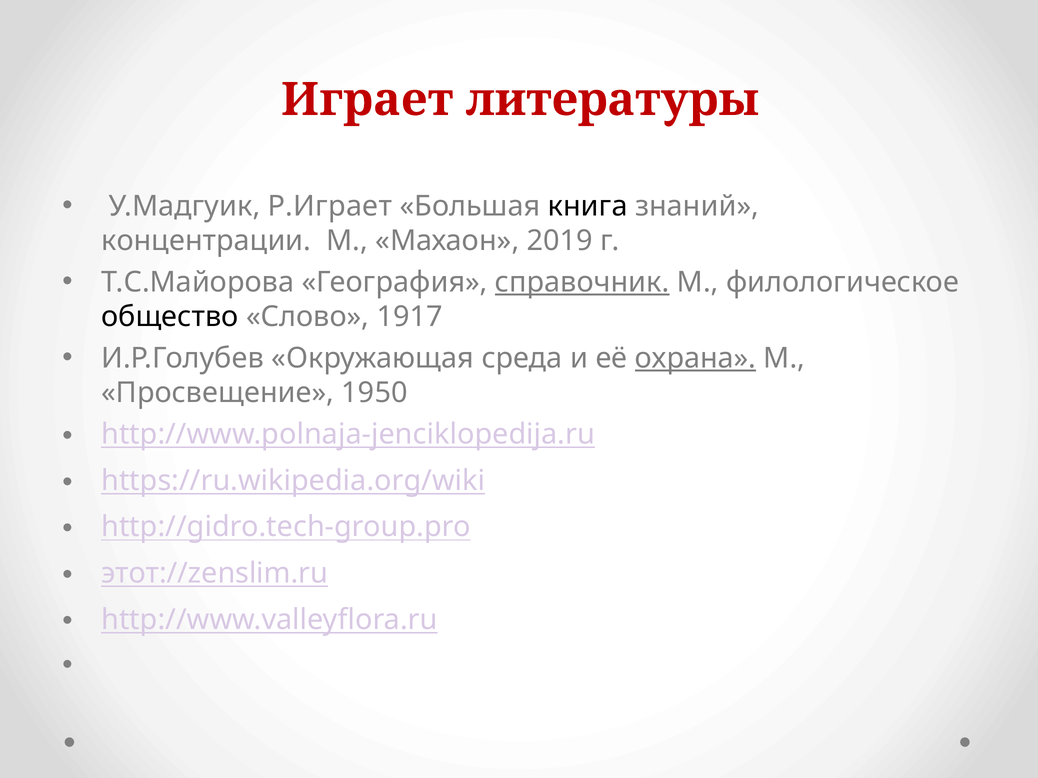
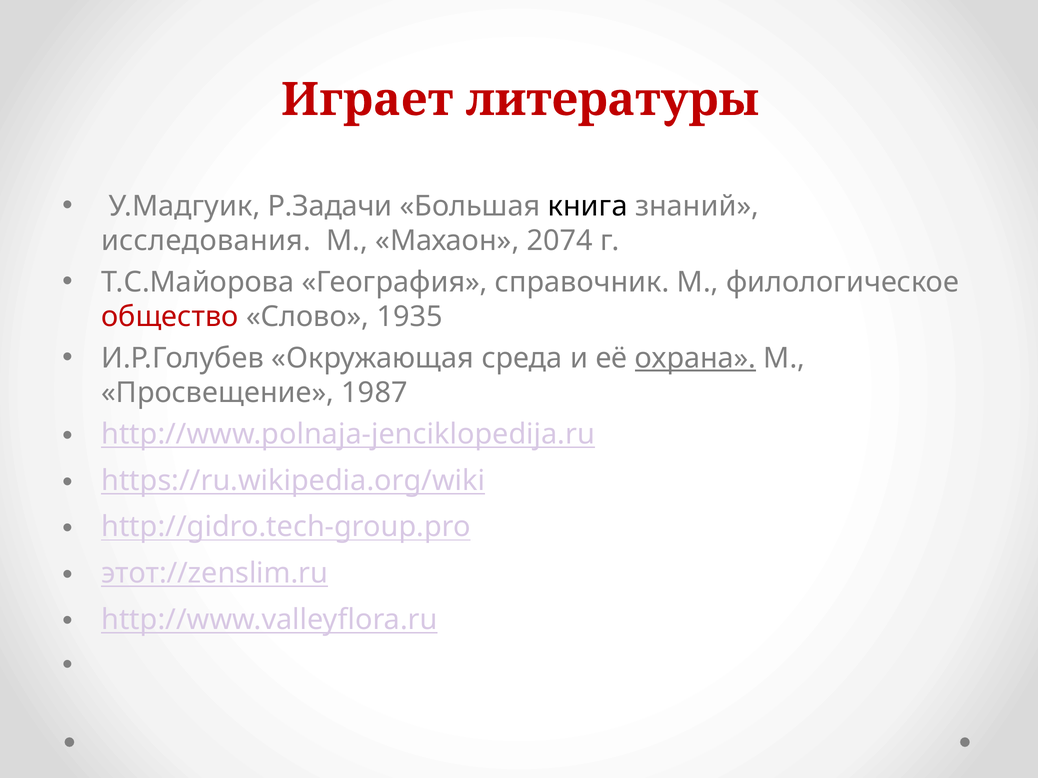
Р.Играет: Р.Играет -> Р.Задачи (330, 206)
концентрации: концентрации -> исследования (206, 241)
2019: 2019 -> 2074 (560, 241)
справочник underline: present -> none (582, 282)
общество colour: black -> red (170, 317)
1917: 1917 -> 1935 (410, 317)
1950: 1950 -> 1987 (374, 393)
